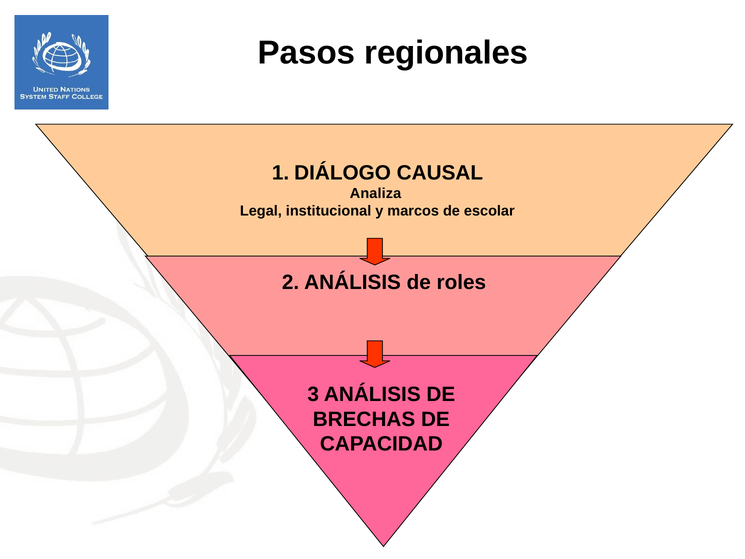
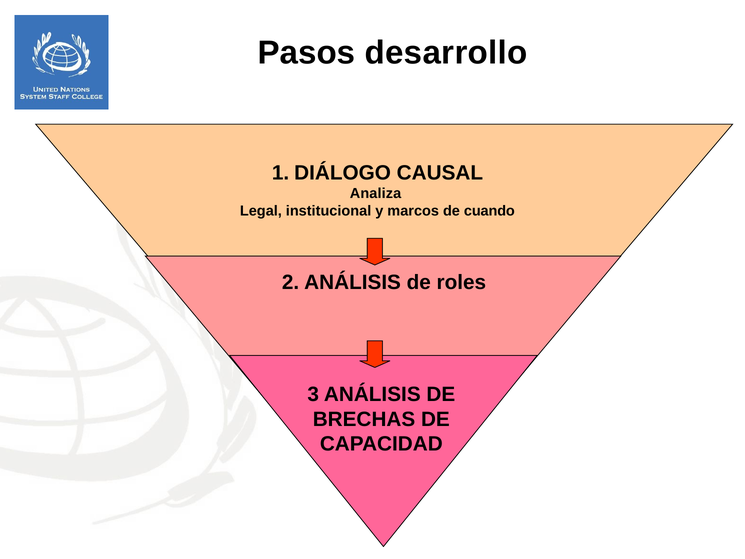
regionales: regionales -> desarrollo (446, 53)
escolar: escolar -> cuando (489, 211)
